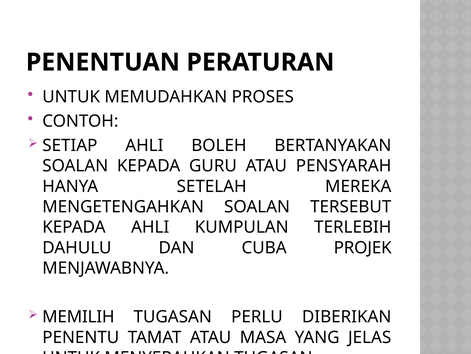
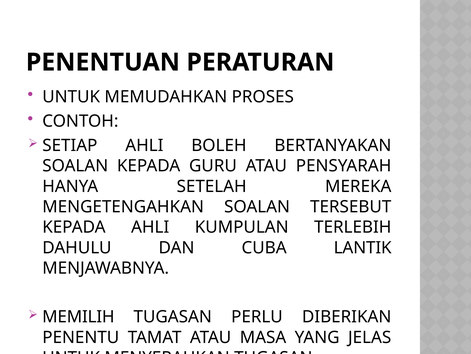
PROJEK: PROJEK -> LANTIK (363, 247)
